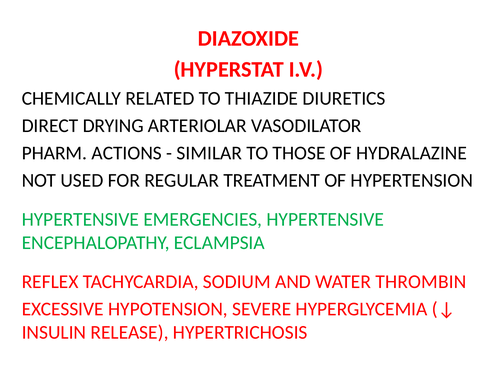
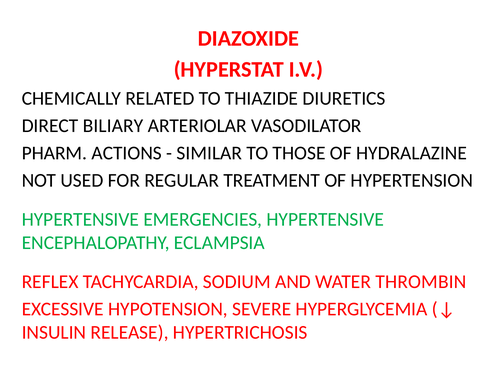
DRYING: DRYING -> BILIARY (113, 126)
